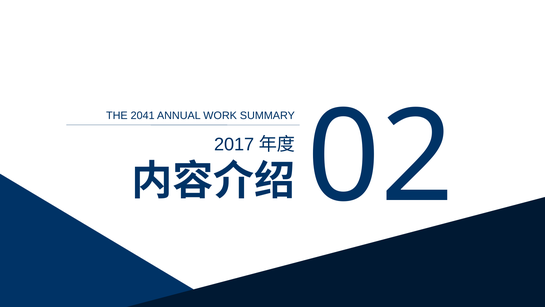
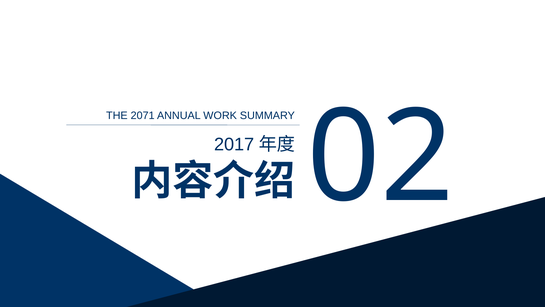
2041: 2041 -> 2071 (143, 115)
